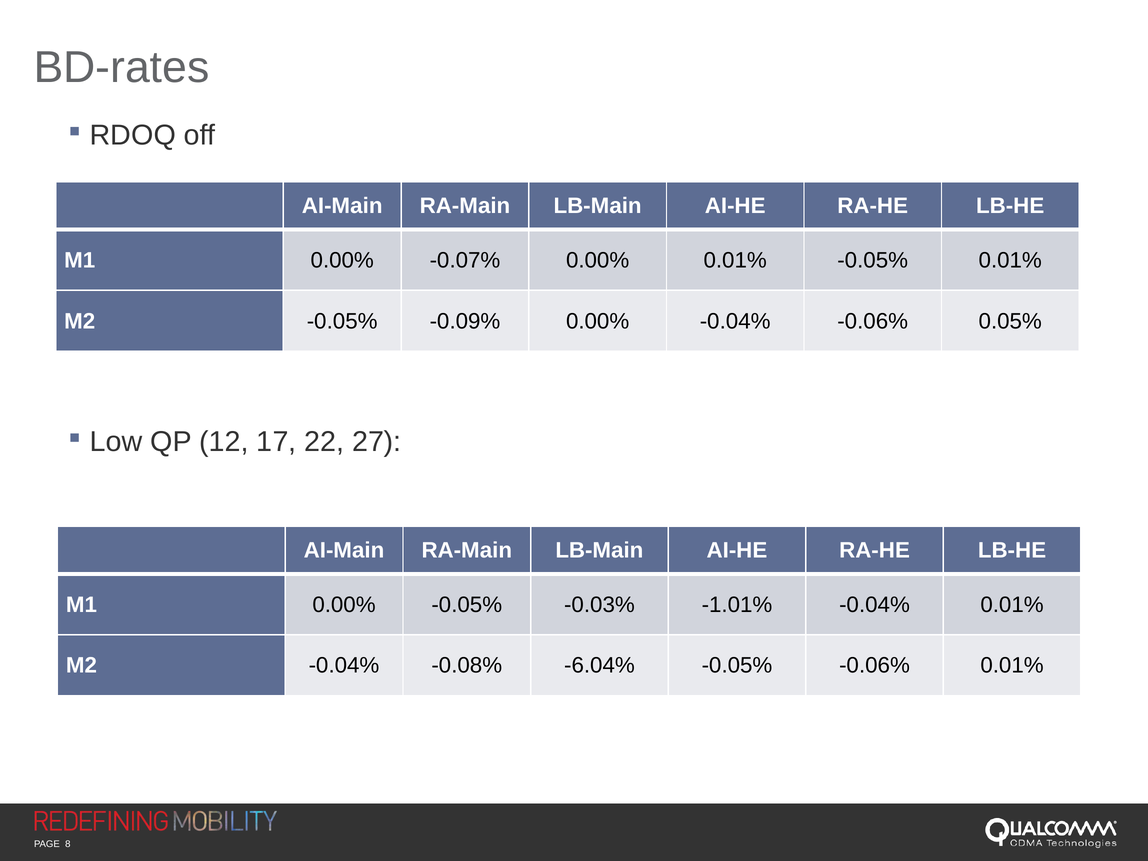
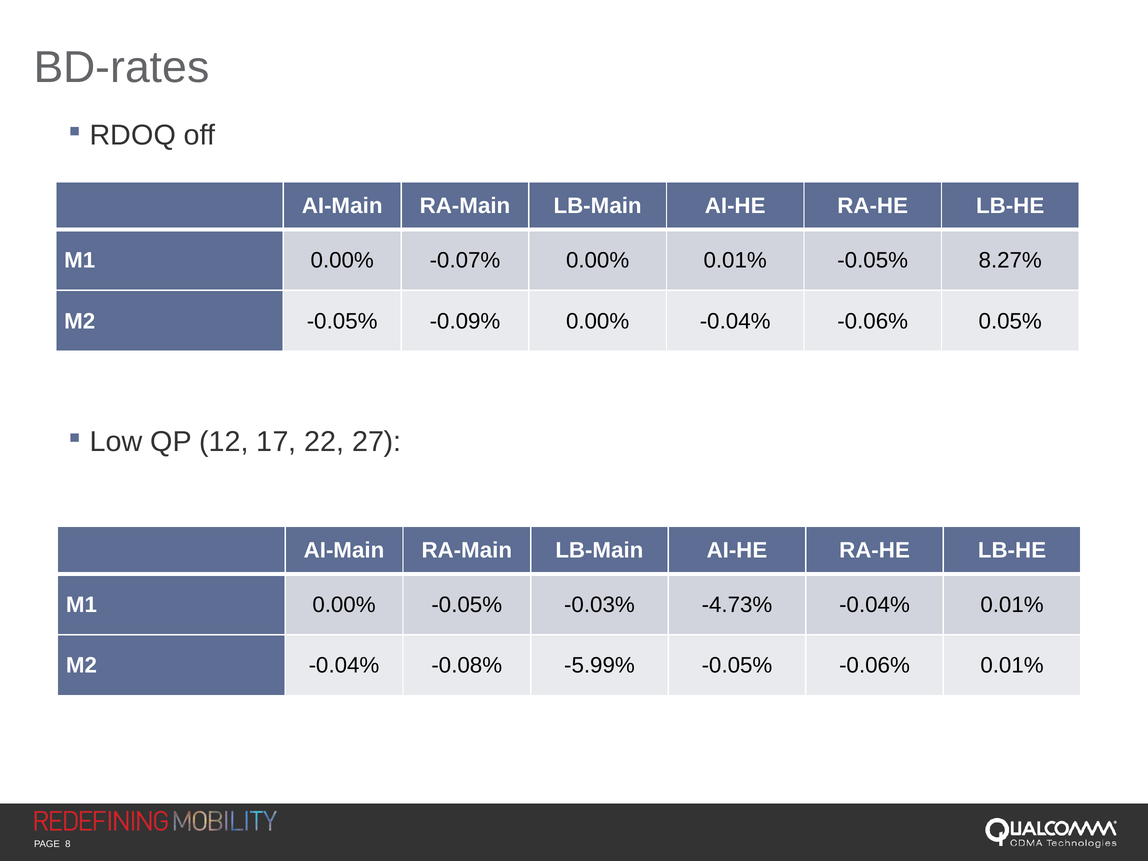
-0.05% 0.01%: 0.01% -> 8.27% (1010, 260)
-1.01%: -1.01% -> -4.73% (737, 605)
-6.04%: -6.04% -> -5.99% (599, 666)
